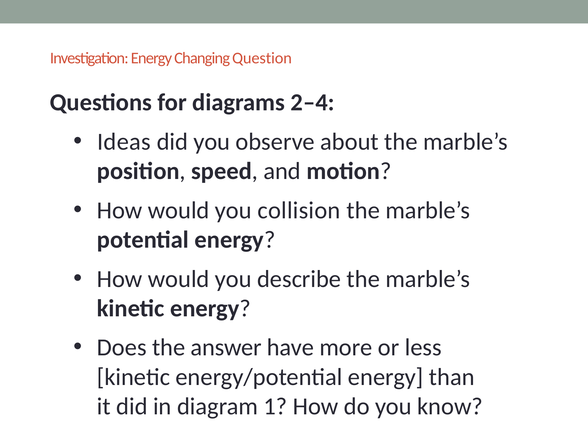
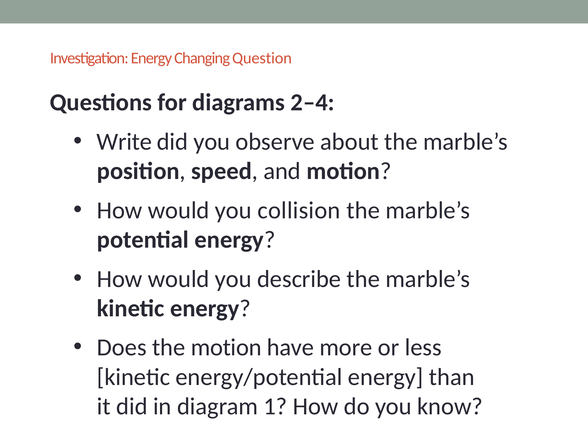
Ideas: Ideas -> Write (124, 142)
the answer: answer -> motion (226, 348)
